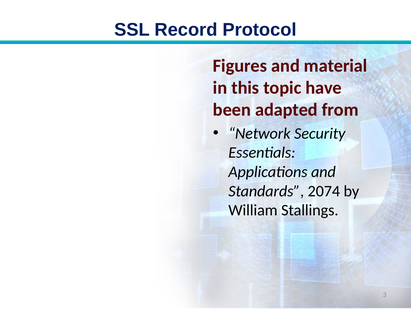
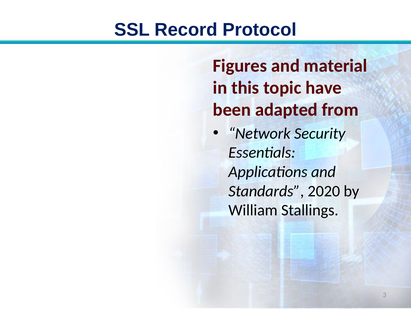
2074: 2074 -> 2020 (324, 191)
